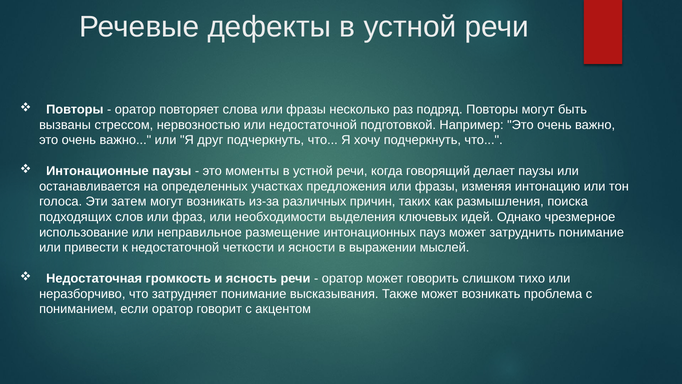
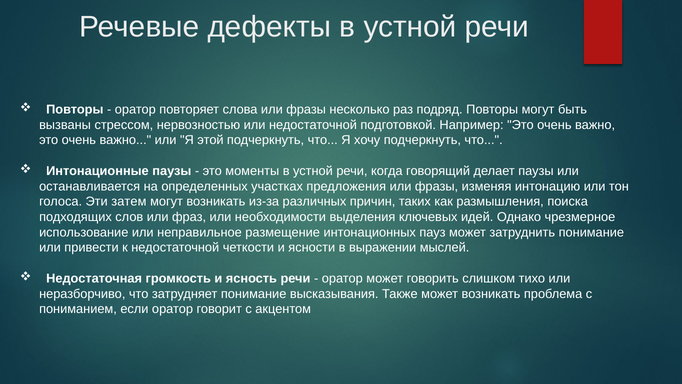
друг: друг -> этой (210, 140)
